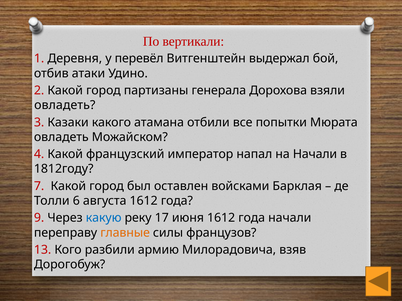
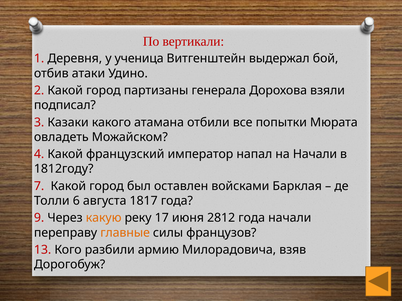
перевёл: перевёл -> ученица (139, 59)
овладеть: овладеть -> подписал (65, 105)
августа 1612: 1612 -> 1817 (144, 201)
какую colour: blue -> orange (104, 218)
июня 1612: 1612 -> 2812 (221, 218)
